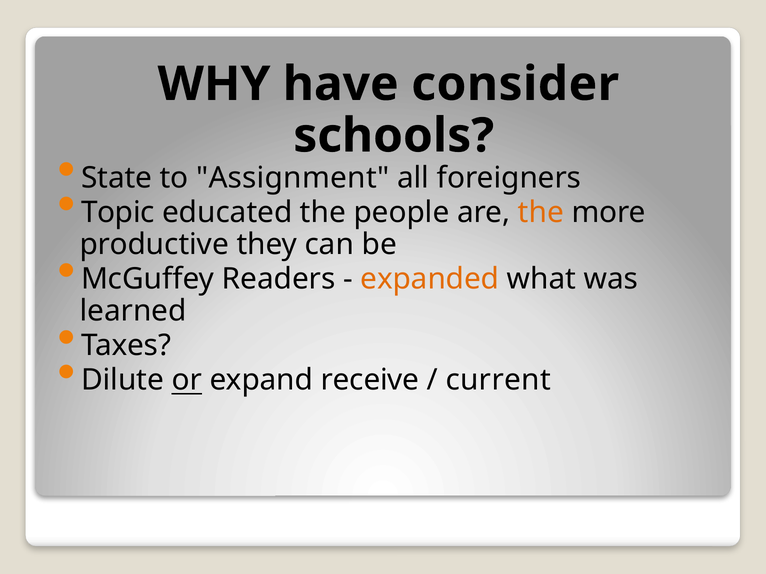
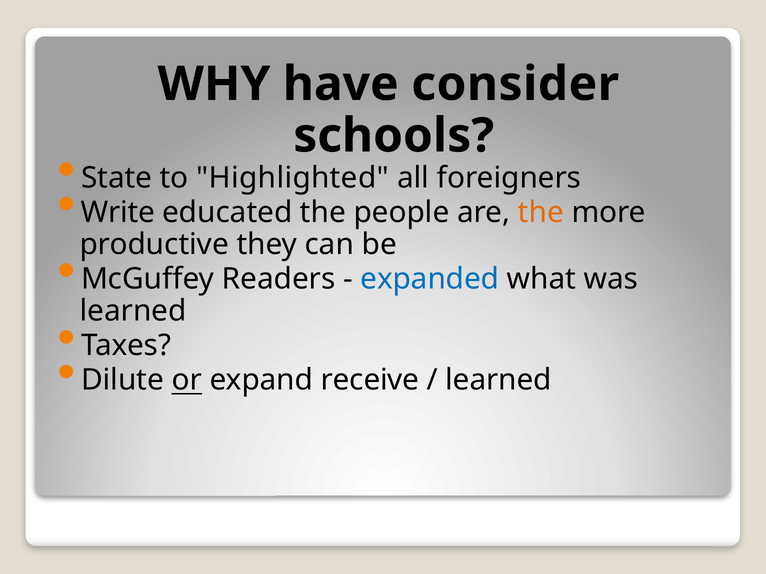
Assignment: Assignment -> Highlighted (293, 178)
Topic: Topic -> Write (118, 212)
expanded colour: orange -> blue (430, 279)
current: current -> learned (498, 380)
